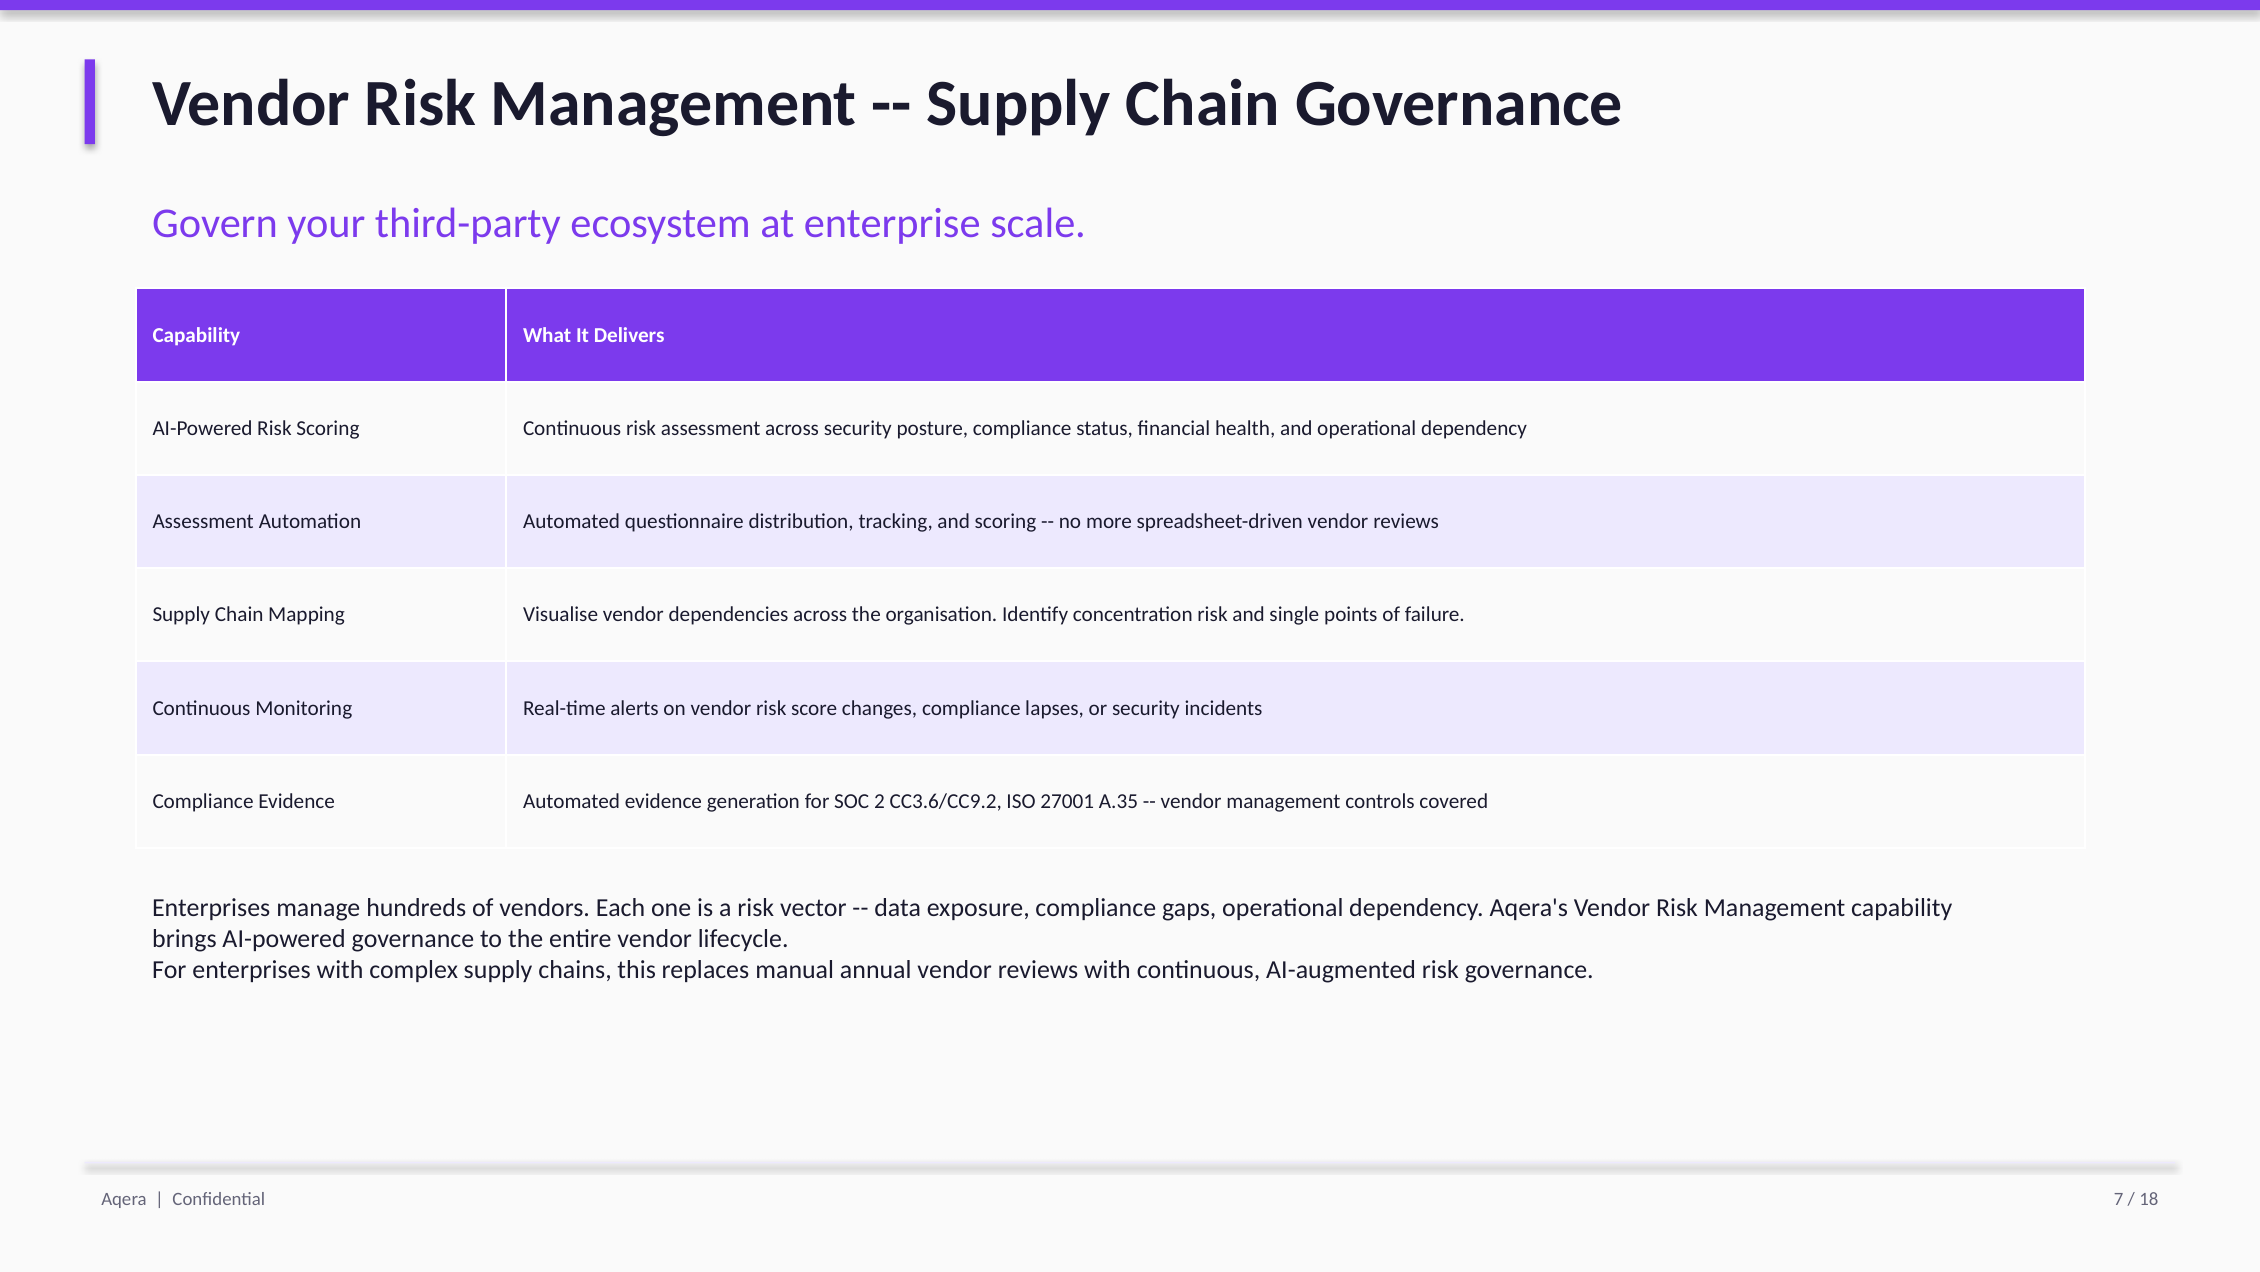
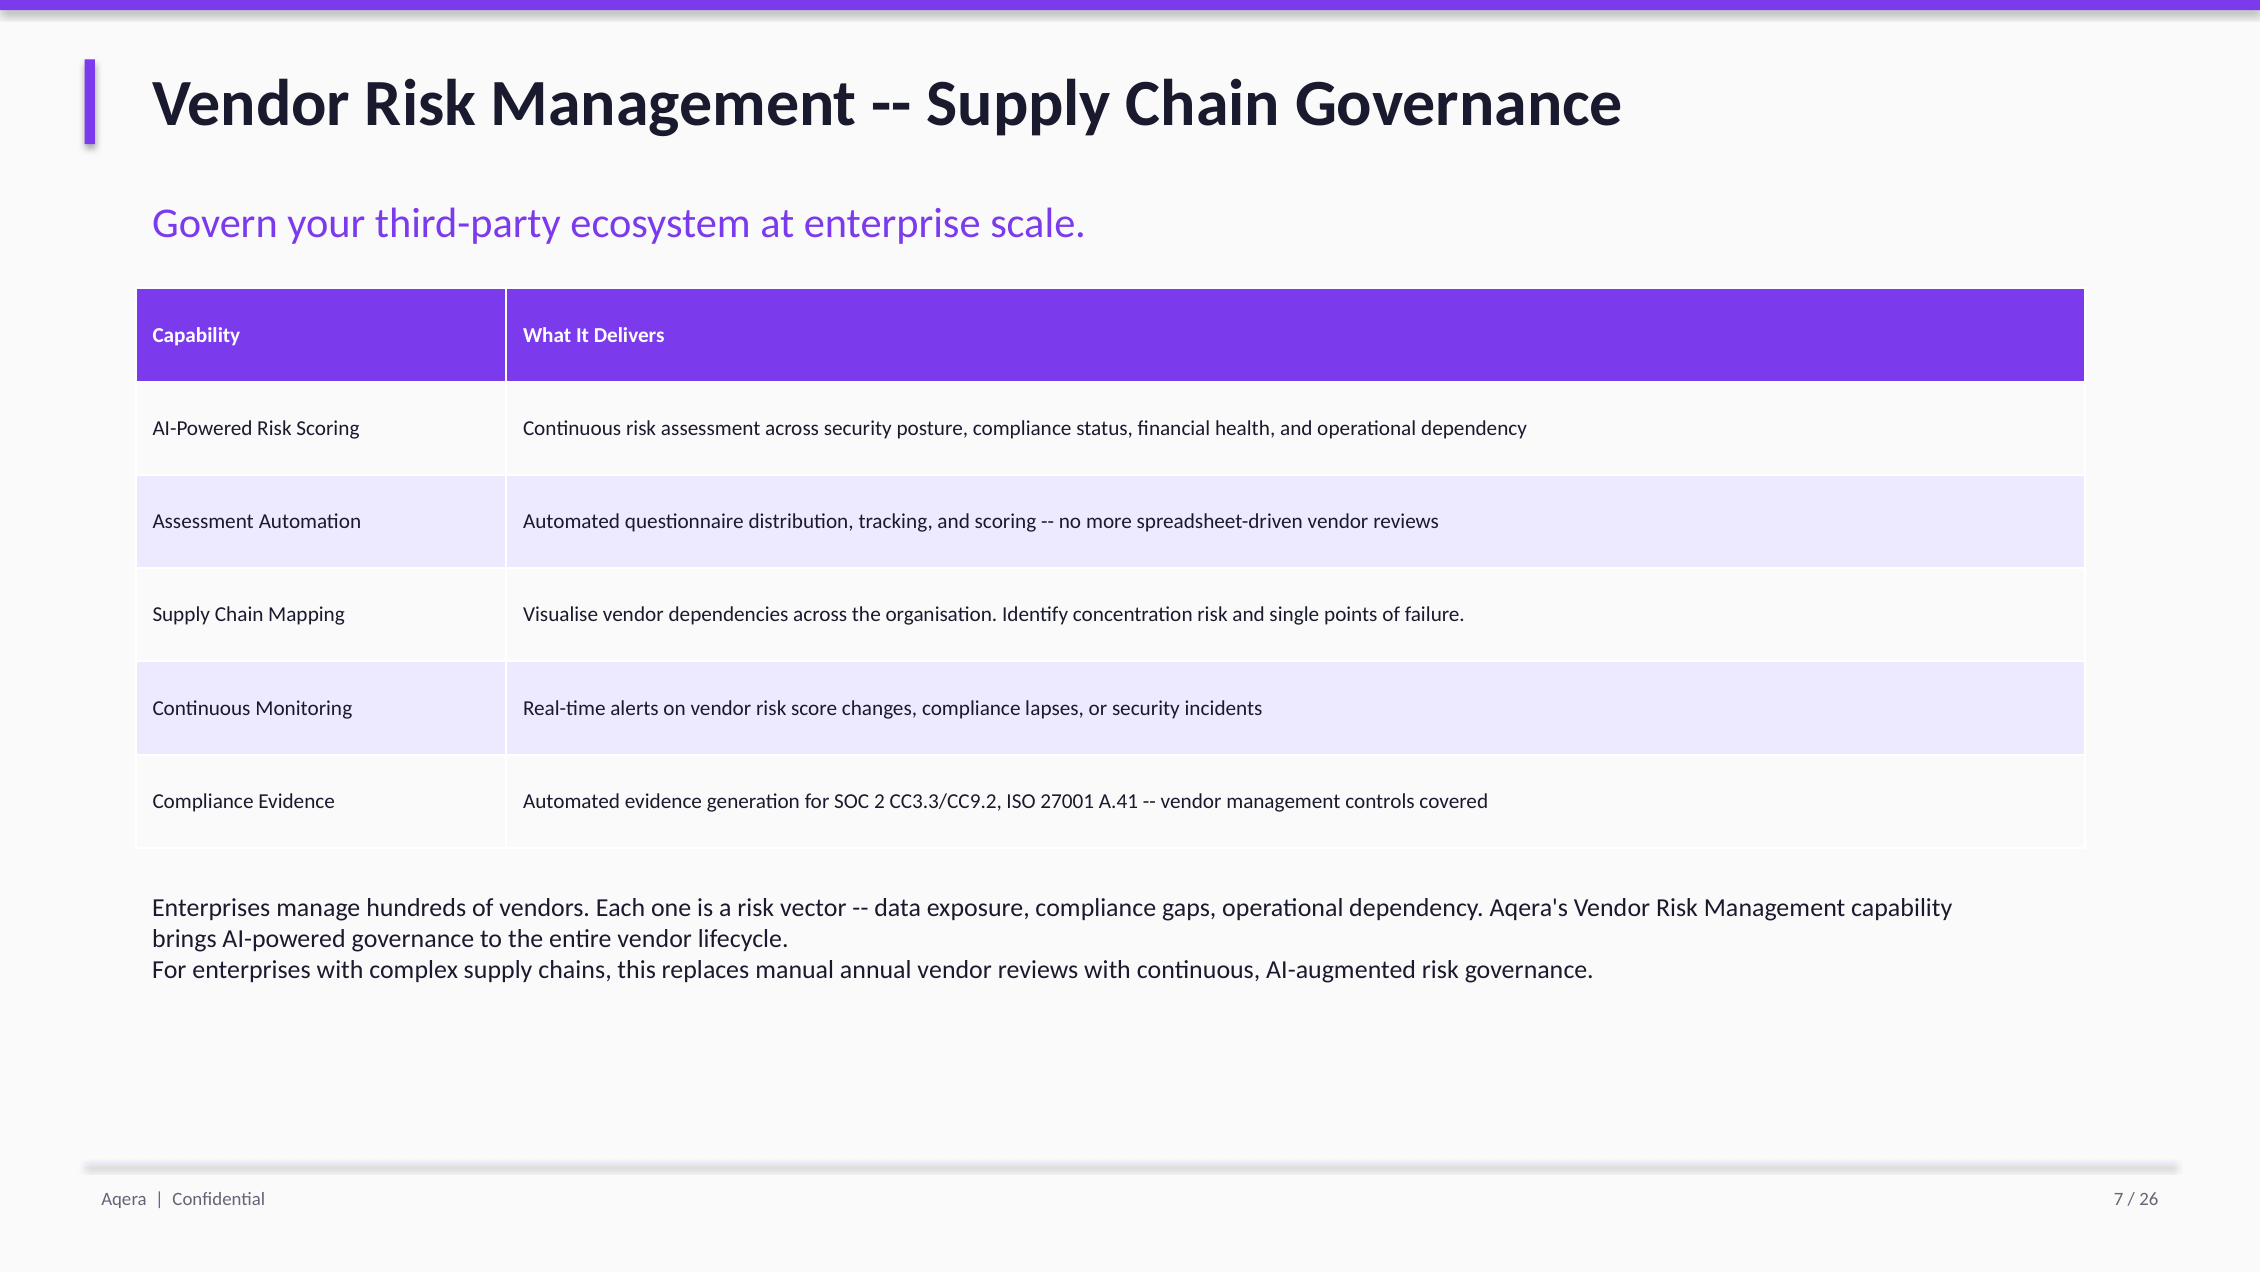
CC3.6/CC9.2: CC3.6/CC9.2 -> CC3.3/CC9.2 (946, 801)
A.35: A.35 -> A.41 (1118, 801)
18: 18 -> 26 (2149, 1199)
